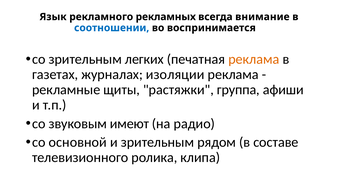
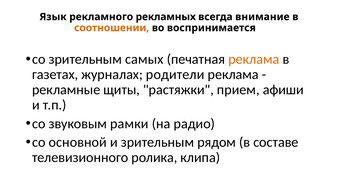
соотношении colour: blue -> orange (112, 28)
легких: легких -> самых (144, 59)
изоляции: изоляции -> родители (175, 75)
группа: группа -> прием (238, 90)
имеют: имеют -> рамки (129, 124)
